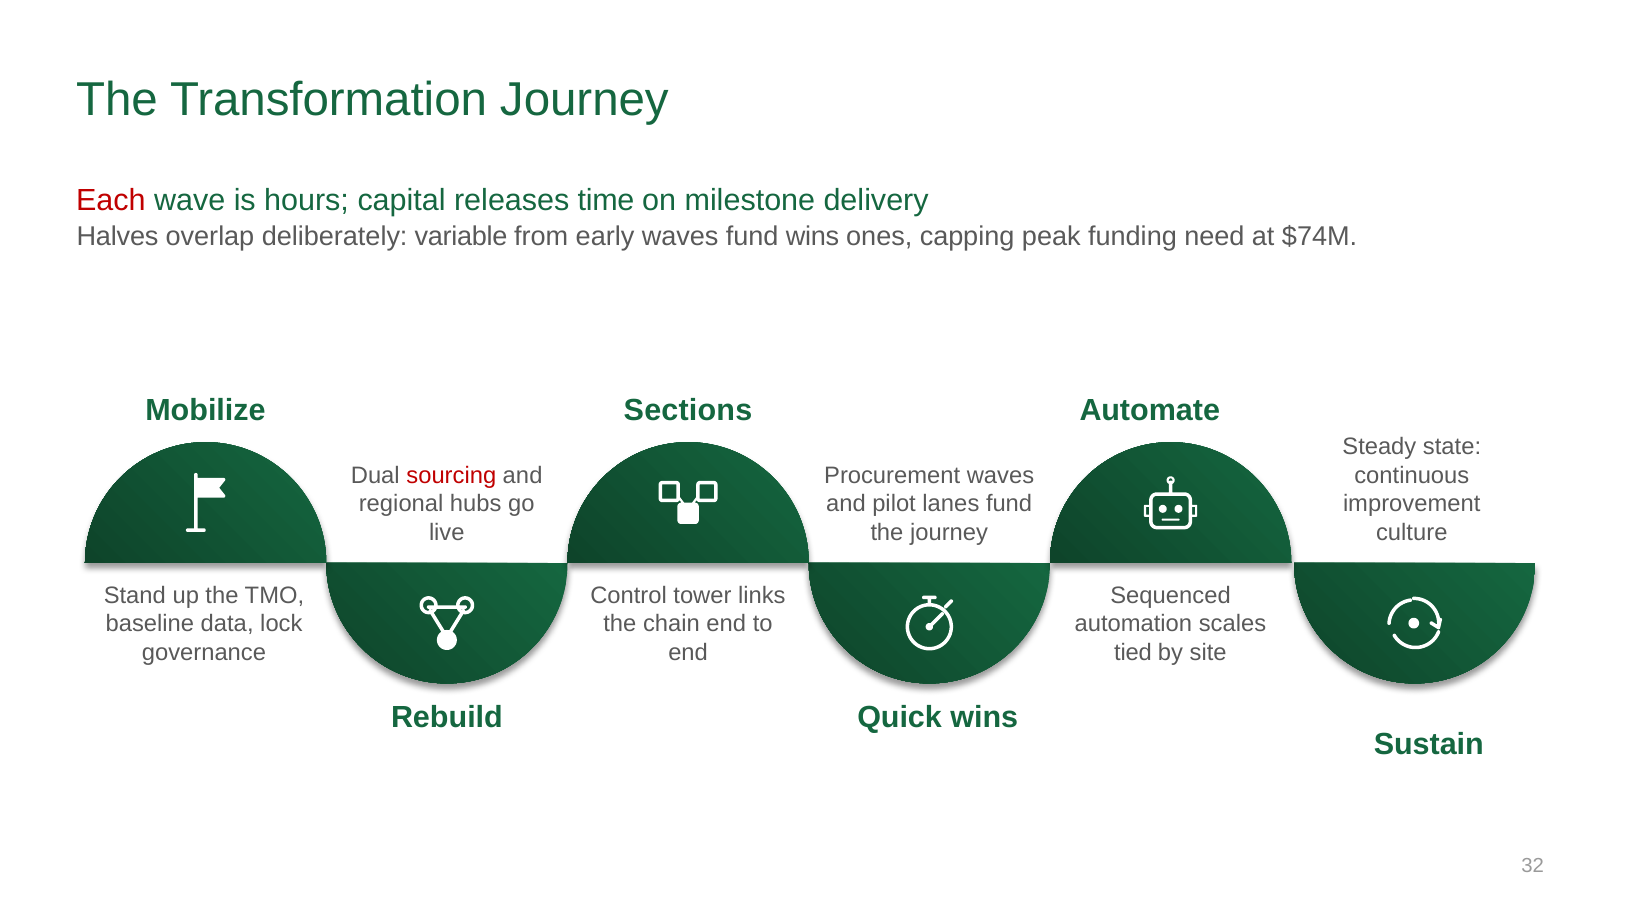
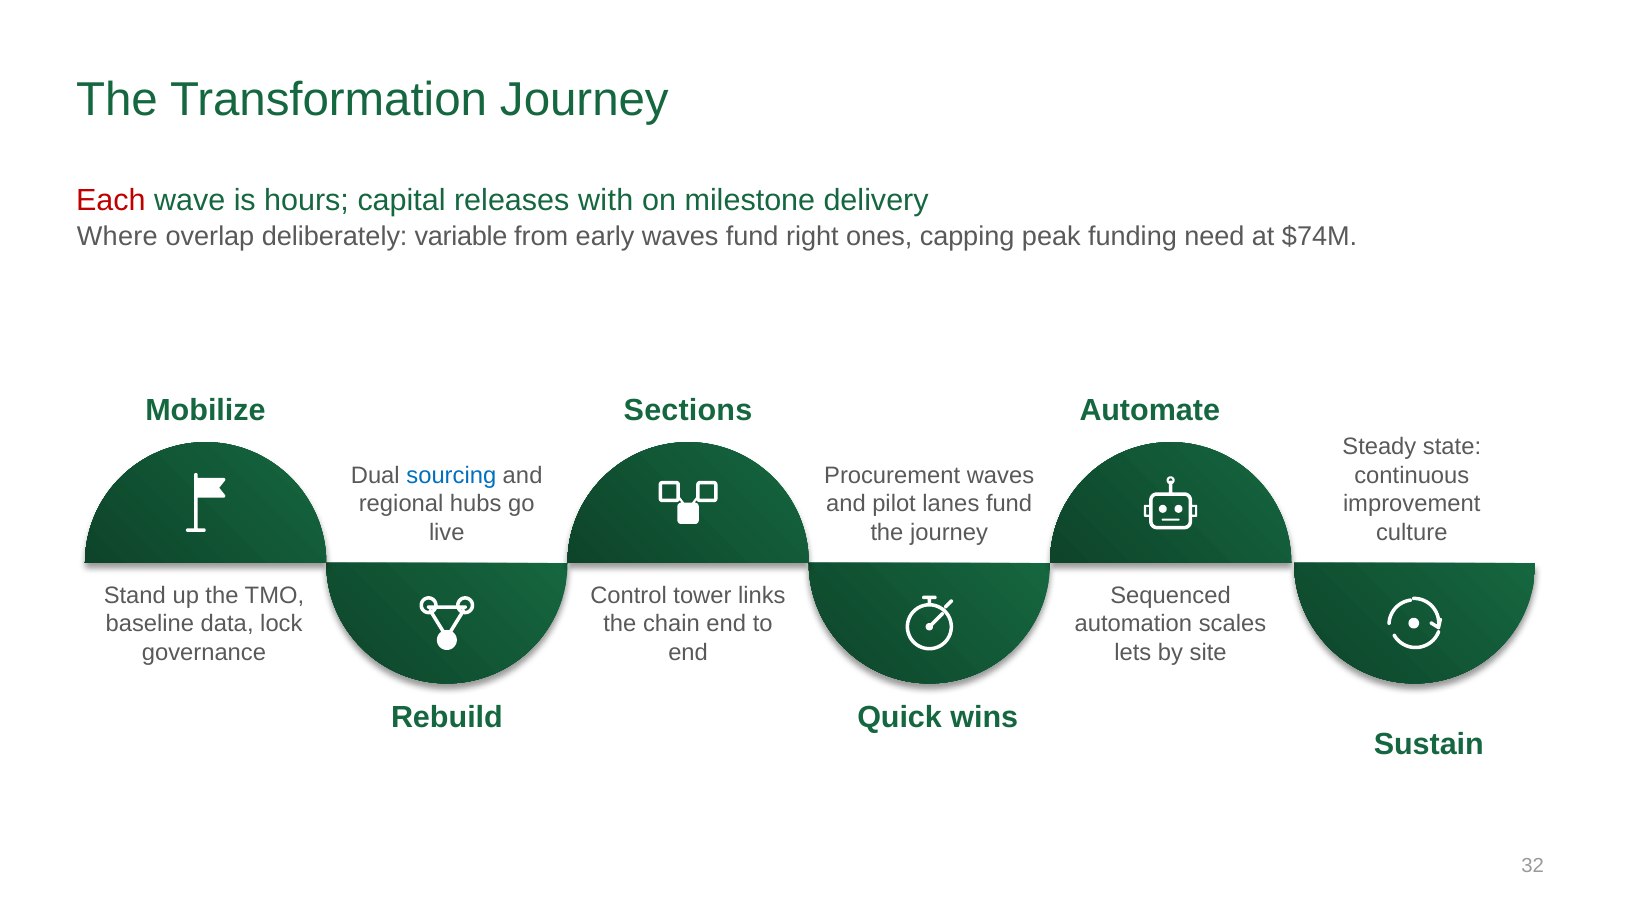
time: time -> with (606, 200)
Halves: Halves -> Where (117, 237)
fund wins: wins -> right (812, 237)
sourcing colour: red -> blue (451, 475)
tied: tied -> lets (1133, 652)
